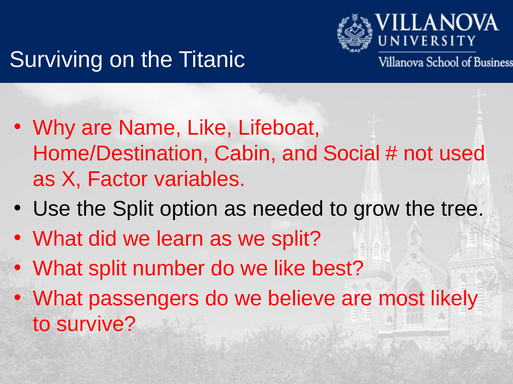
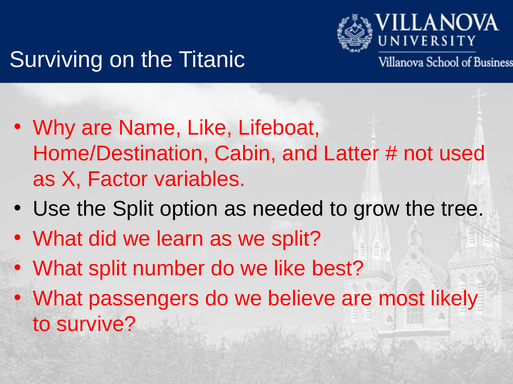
Social: Social -> Latter (351, 154)
